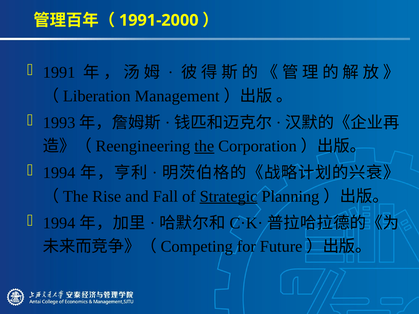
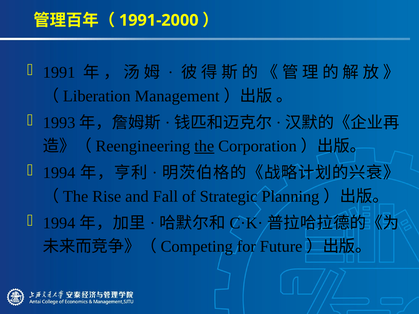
Strategic underline: present -> none (229, 196)
